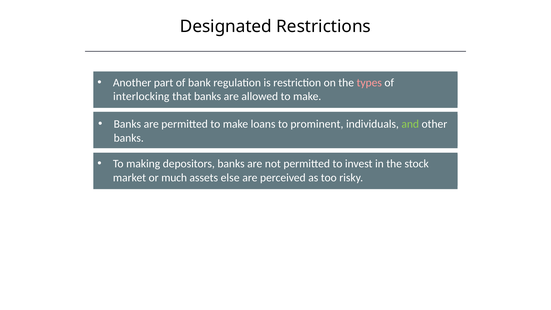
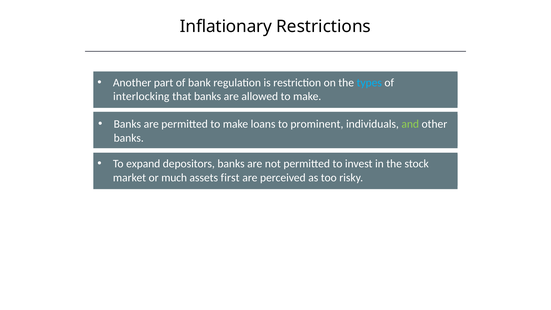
Designated: Designated -> Inflationary (226, 27)
types colour: pink -> light blue (369, 83)
making: making -> expand (143, 164)
else: else -> first (230, 178)
